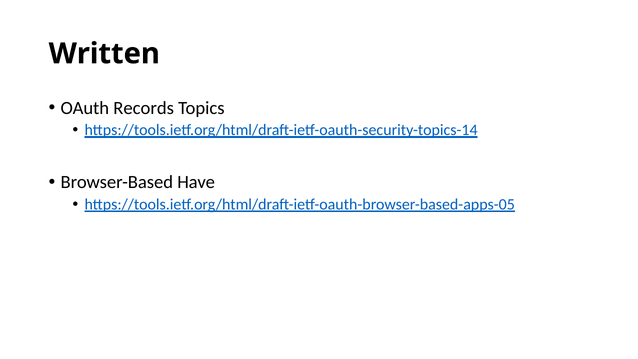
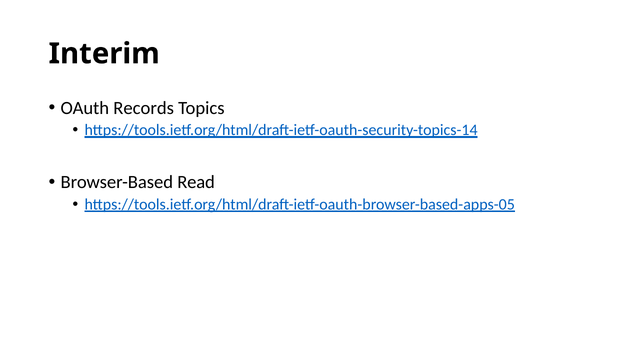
Written: Written -> Interim (104, 54)
Have: Have -> Read (196, 182)
